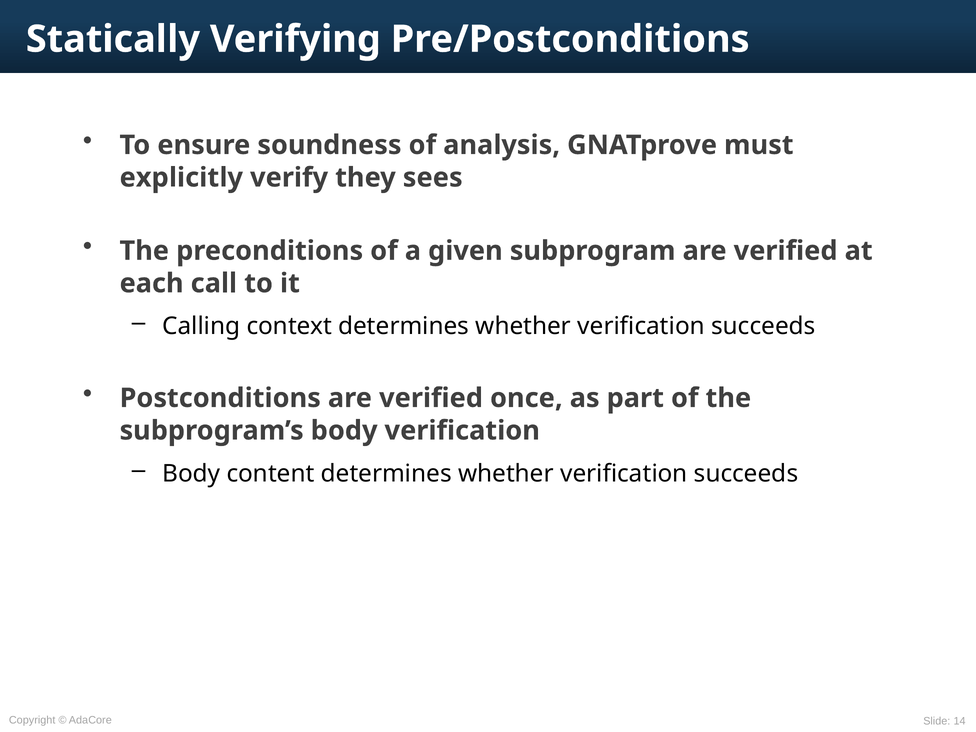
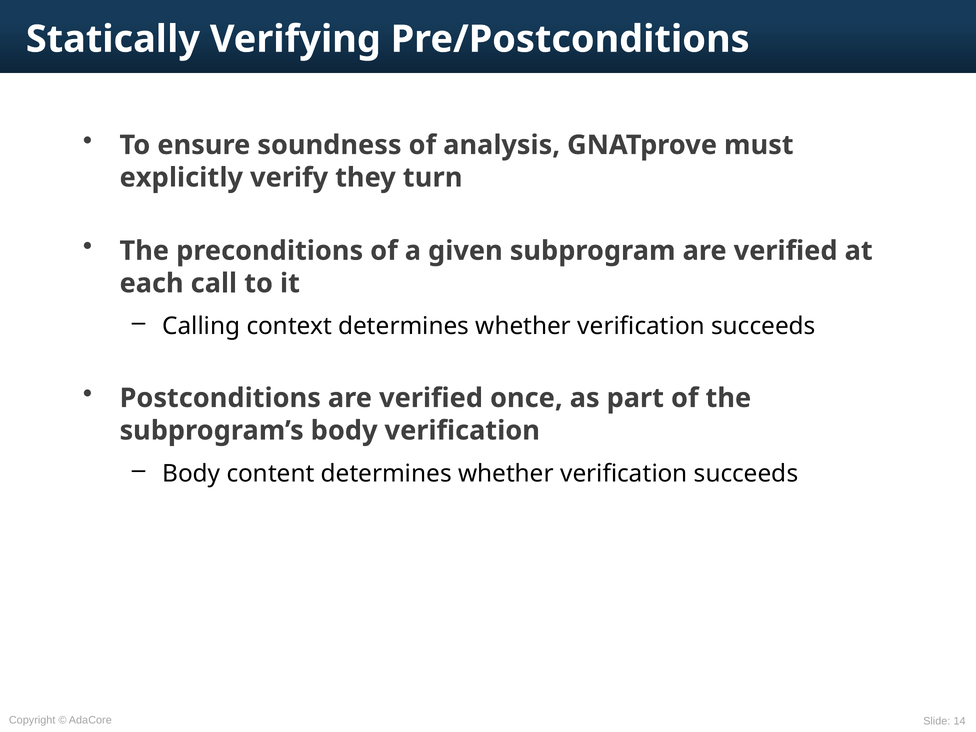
sees: sees -> turn (433, 178)
